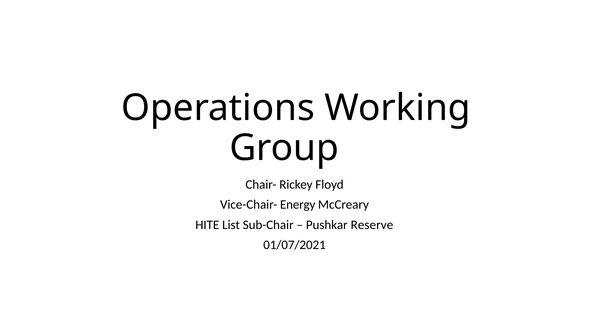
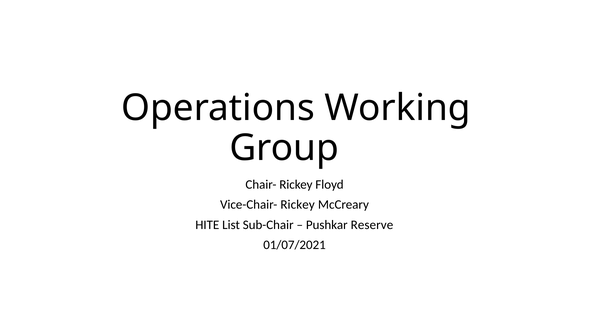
Vice-Chair- Energy: Energy -> Rickey (298, 205)
